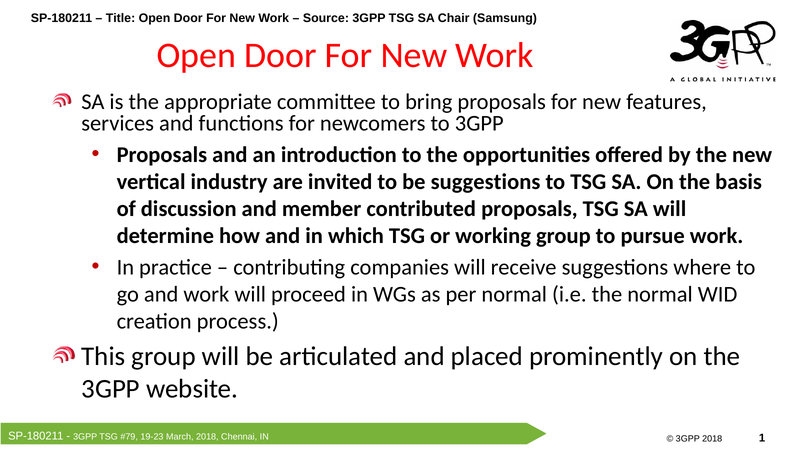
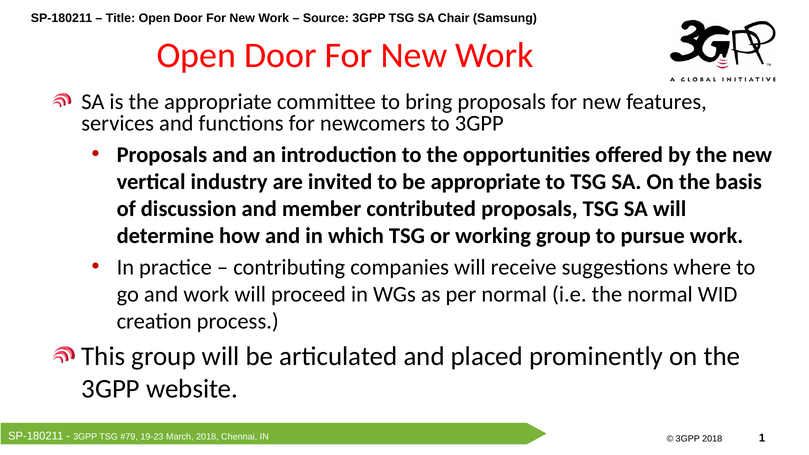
be suggestions: suggestions -> appropriate (486, 182)
